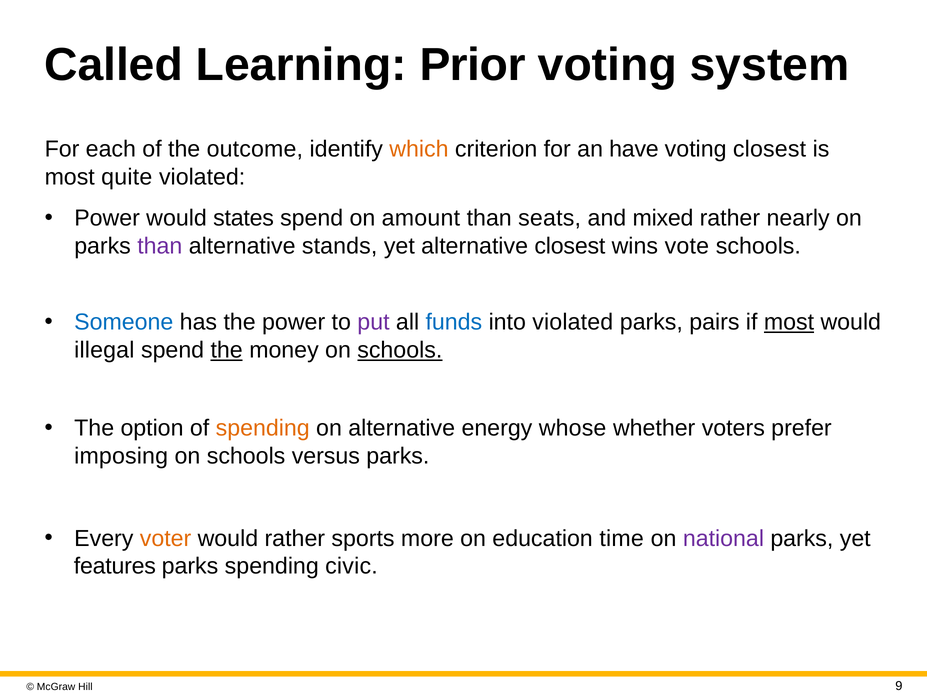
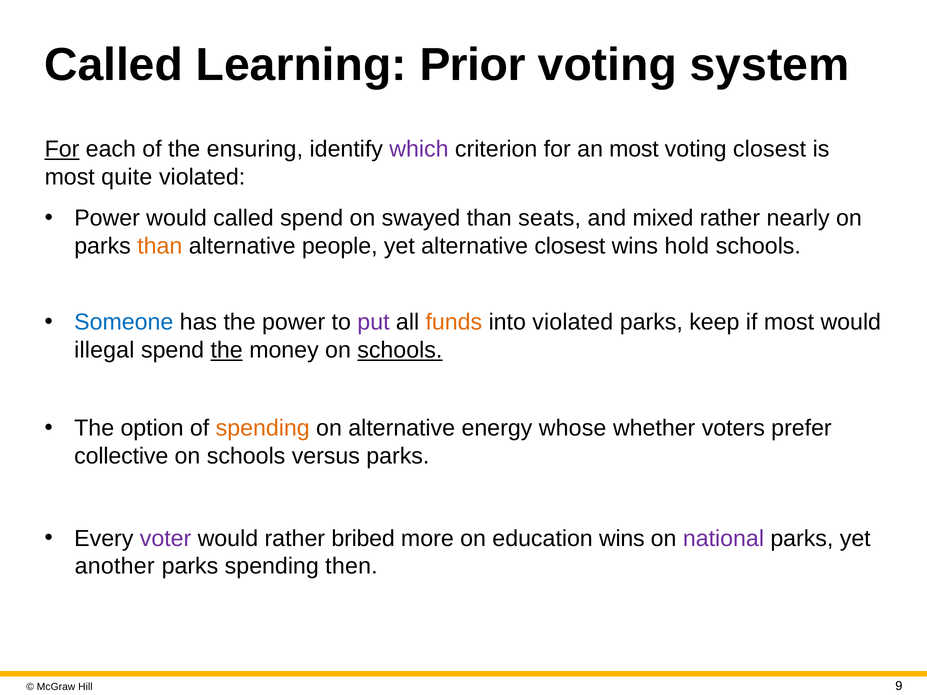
For underline: none -> present (62, 149)
outcome: outcome -> ensuring (255, 149)
which colour: orange -> purple (419, 149)
an have: have -> most (634, 149)
would states: states -> called (243, 218)
amount: amount -> swayed (421, 218)
than colour: purple -> orange (160, 246)
stands: stands -> people (340, 246)
vote: vote -> hold (687, 246)
funds colour: blue -> orange (454, 322)
pairs: pairs -> keep (714, 322)
most underline: present -> none (789, 322)
imposing: imposing -> collective (121, 456)
voter colour: orange -> purple (166, 539)
sports: sports -> bribed (363, 539)
education time: time -> wins (622, 539)
features: features -> another (115, 566)
civic: civic -> then (351, 566)
